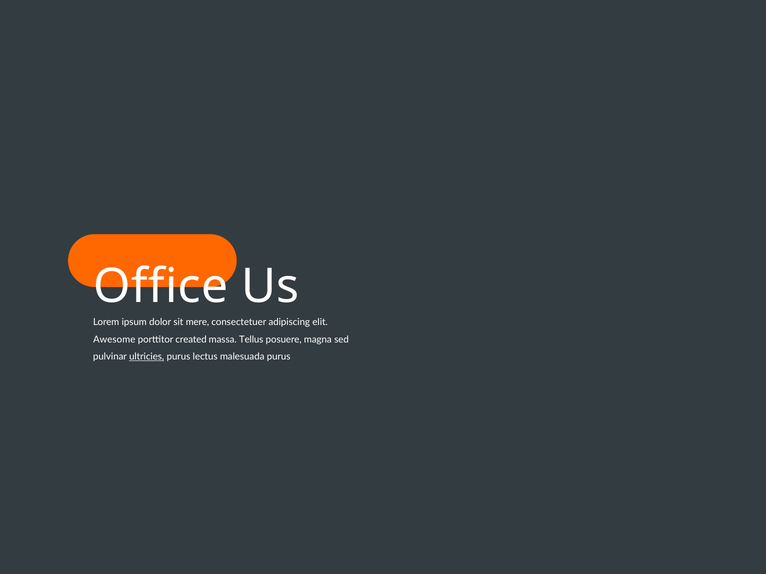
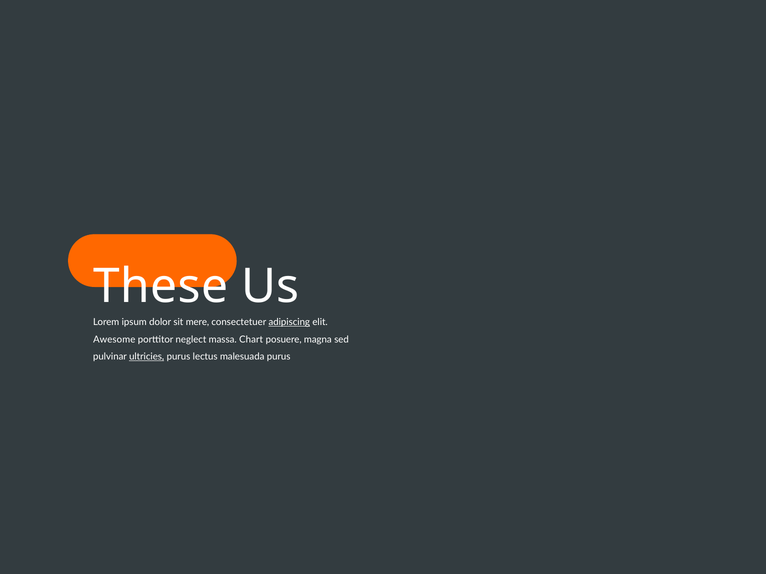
Office: Office -> These (161, 287)
adipiscing underline: none -> present (289, 322)
created: created -> neglect (191, 340)
Tellus: Tellus -> Chart (251, 340)
